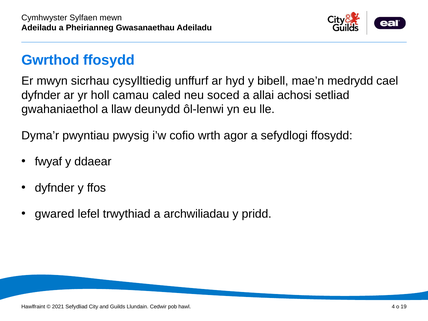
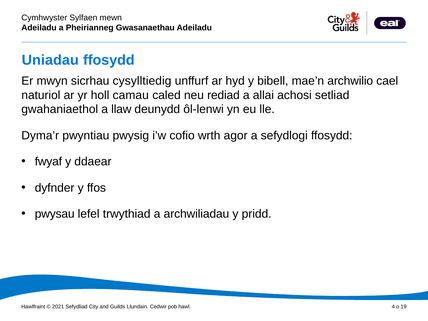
Gwrthod: Gwrthod -> Uniadau (50, 60)
medrydd: medrydd -> archwilio (350, 81)
dyfnder: dyfnder -> naturiol (41, 95)
soced: soced -> rediad (223, 95)
gwared: gwared -> pwysau (55, 214)
